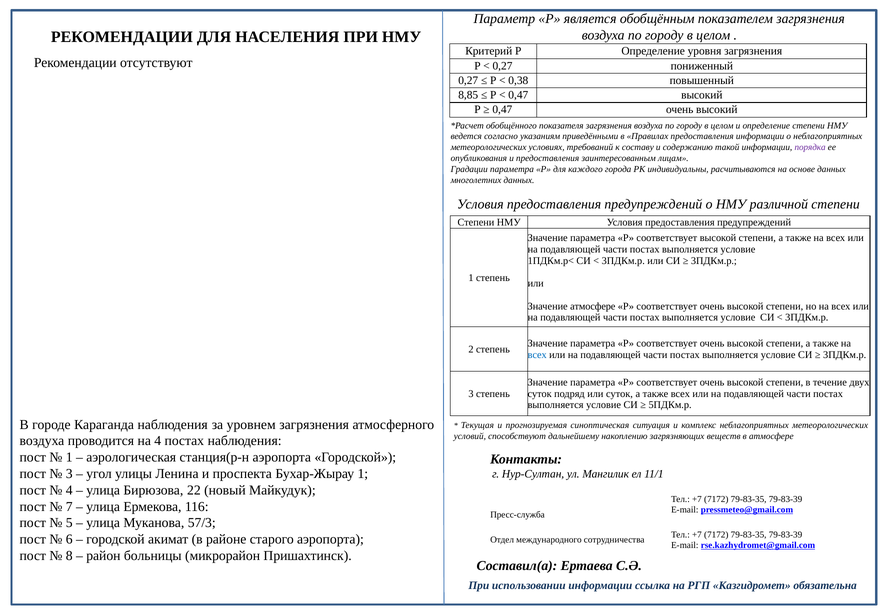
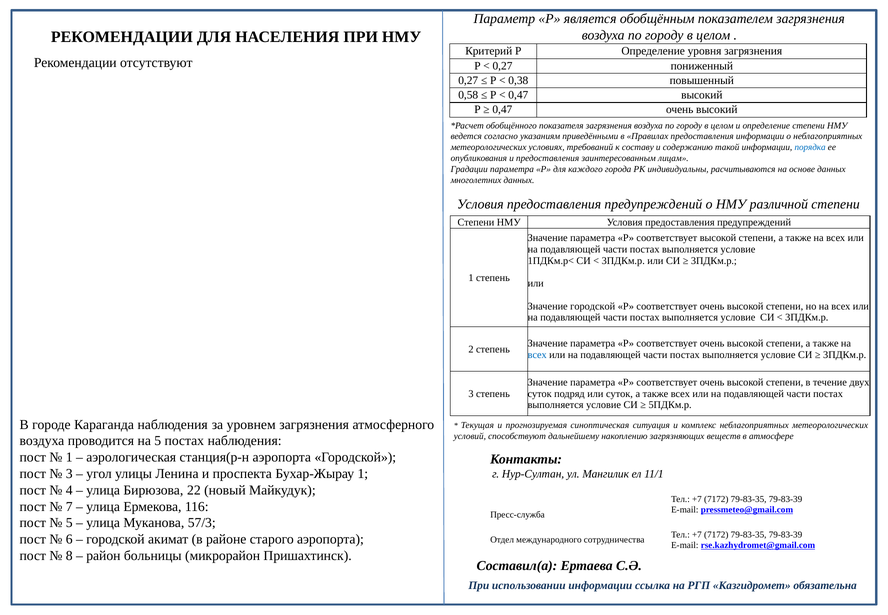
8,85: 8,85 -> 0,58 (468, 95)
порядка colour: purple -> blue (810, 147)
Значение атмосфере: атмосфере -> городской (593, 306)
на 4: 4 -> 5 (158, 441)
